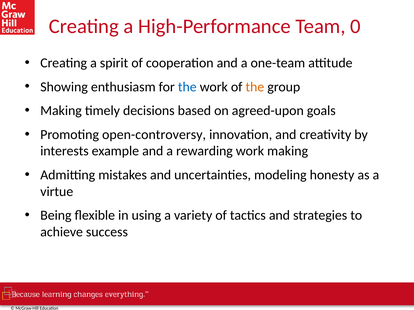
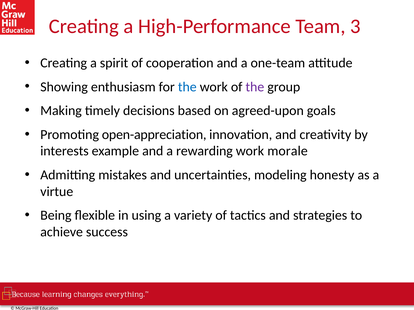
0: 0 -> 3 (356, 26)
the colour: orange -> purple (255, 87)
open-controversy: open-controversy -> open-appreciation (154, 135)
work making: making -> morale (288, 151)
